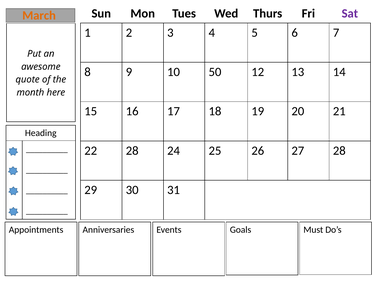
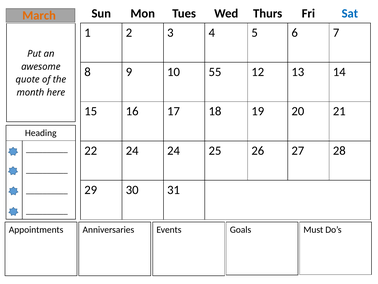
Sat colour: purple -> blue (350, 13)
50: 50 -> 55 (215, 72)
22 28: 28 -> 24 (132, 150)
